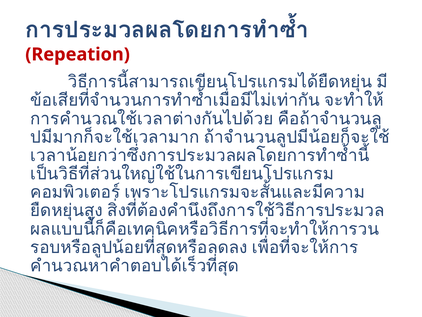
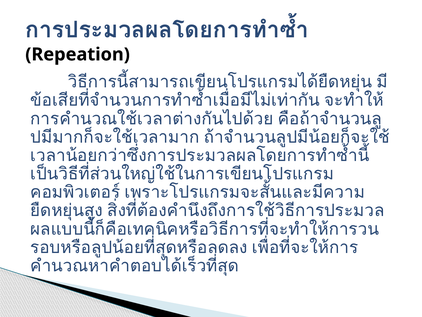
Repeation colour: red -> black (78, 54)
